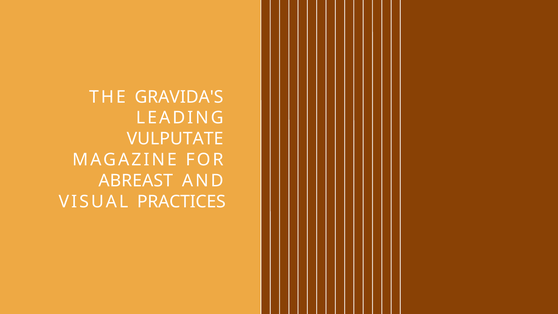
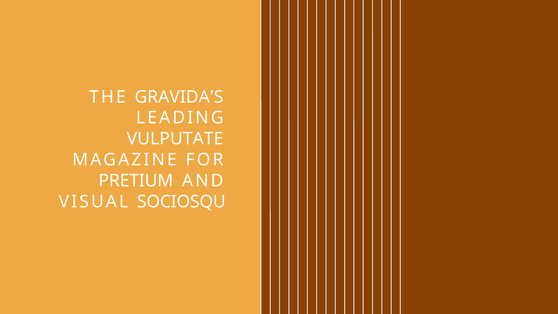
ABREAST: ABREAST -> PRETIUM (136, 181)
PRACTICES: PRACTICES -> SOCIOSQU (181, 202)
